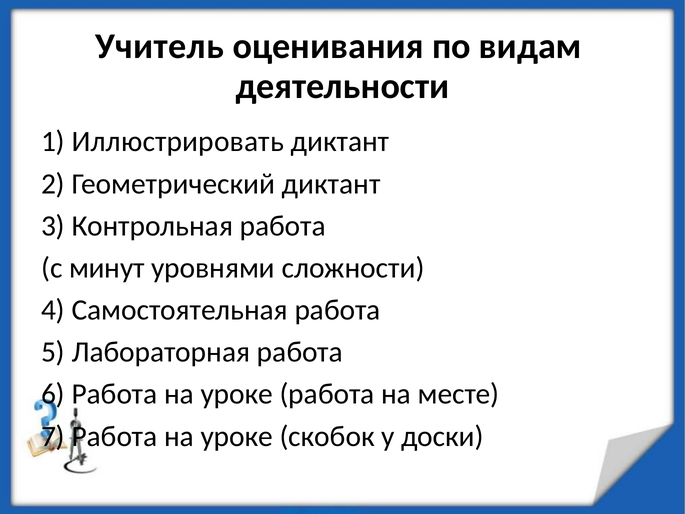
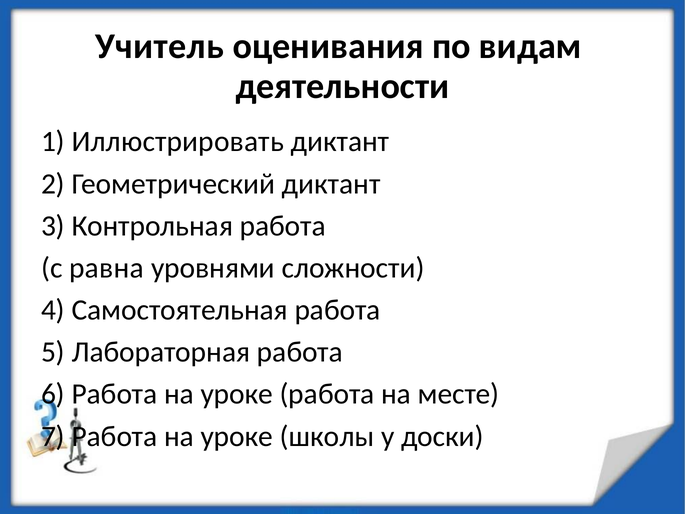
минут: минут -> равна (107, 268)
скобок: скобок -> школы (327, 436)
